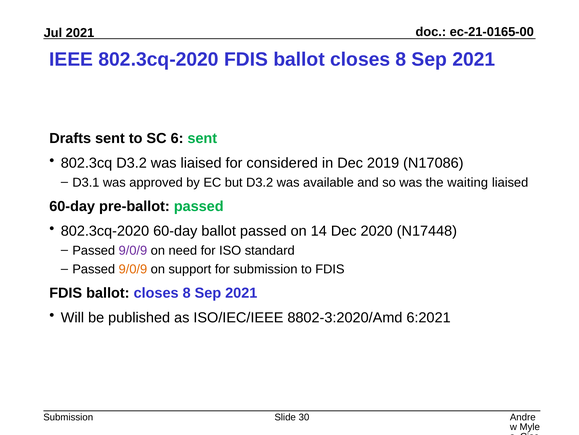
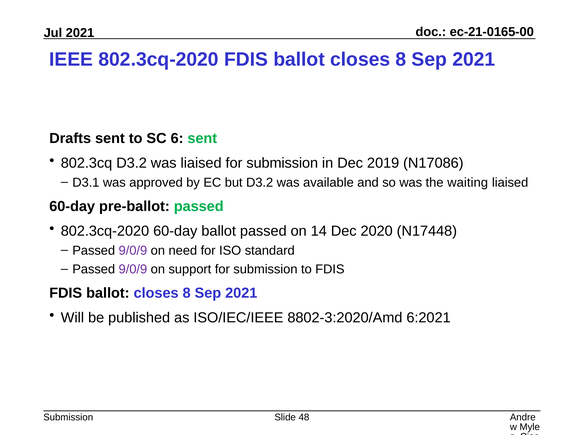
liaised for considered: considered -> submission (282, 163)
9/0/9 colour: orange -> purple (133, 269)
30: 30 -> 48 (304, 416)
